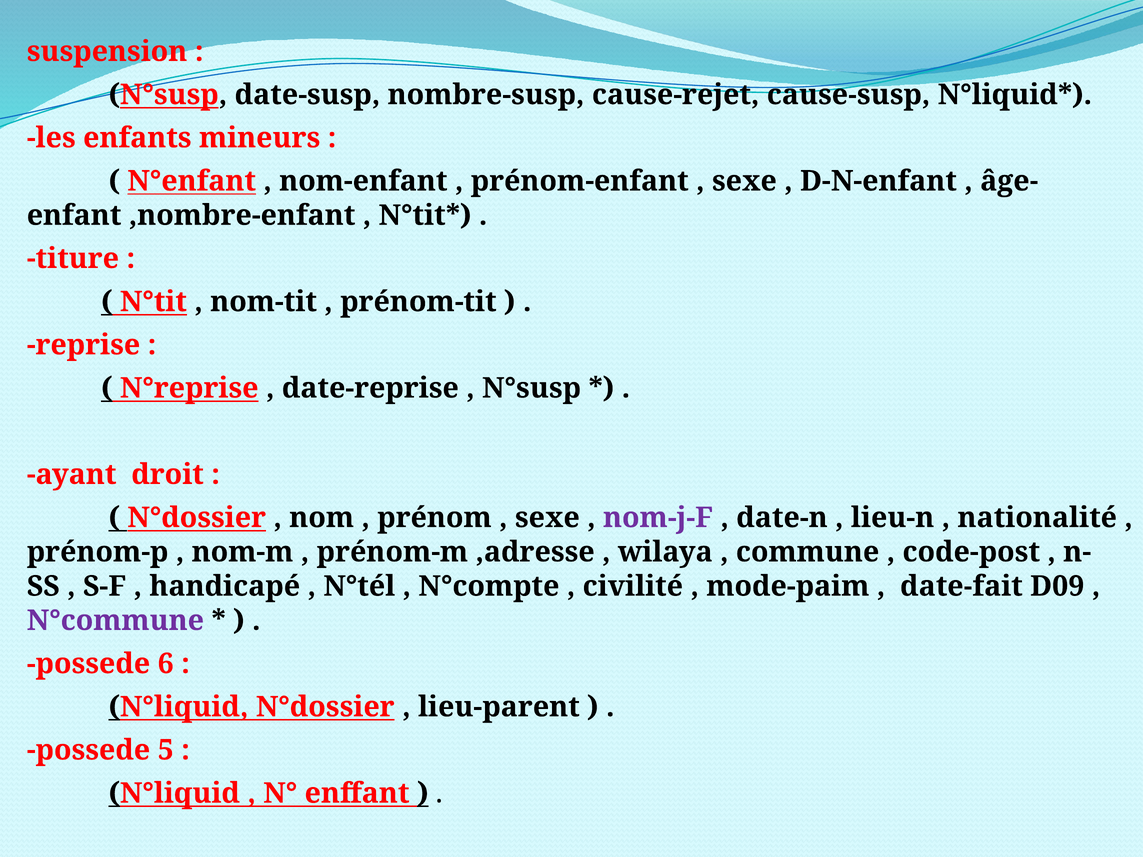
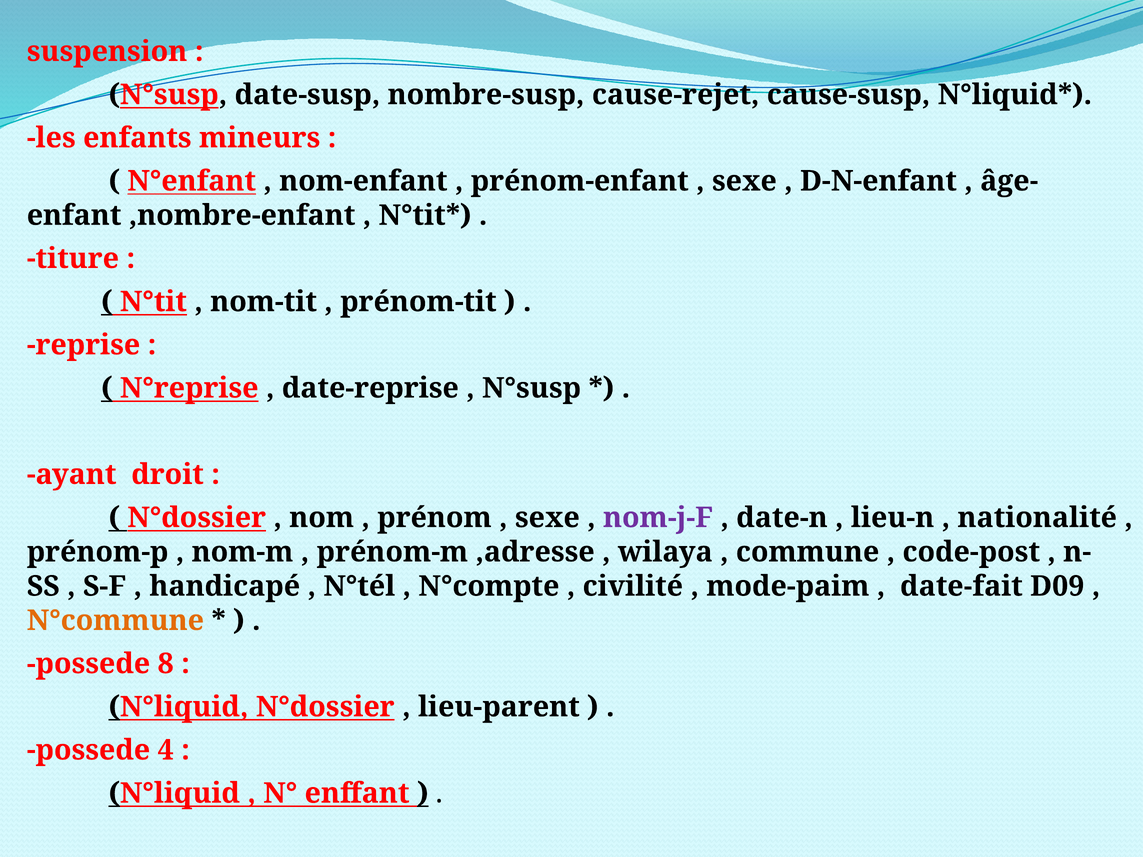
N°commune colour: purple -> orange (115, 621)
6: 6 -> 8 (166, 664)
5: 5 -> 4 (166, 750)
